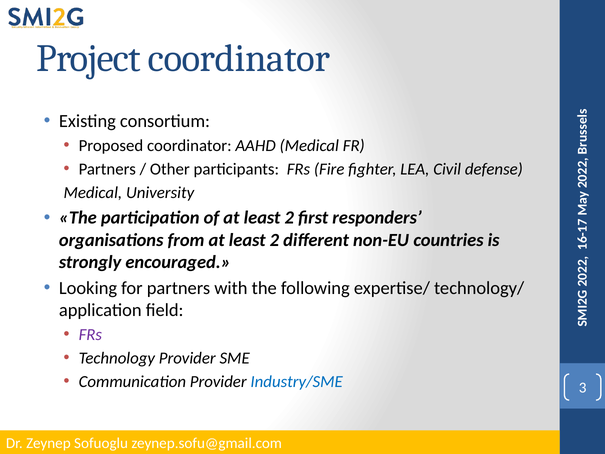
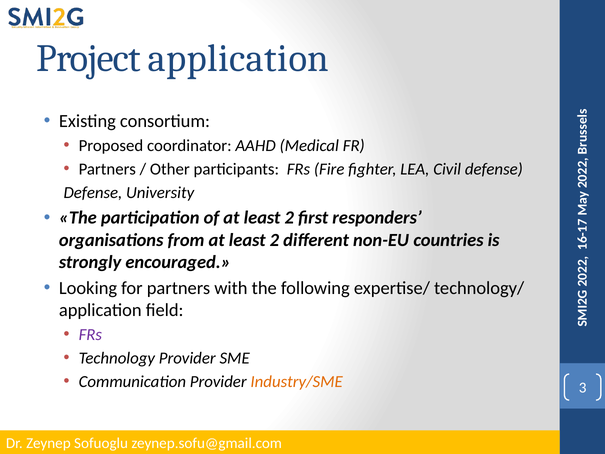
Project coordinator: coordinator -> application (238, 59)
Medical: Medical -> Defense (93, 193)
Industry/SME colour: blue -> orange (297, 382)
